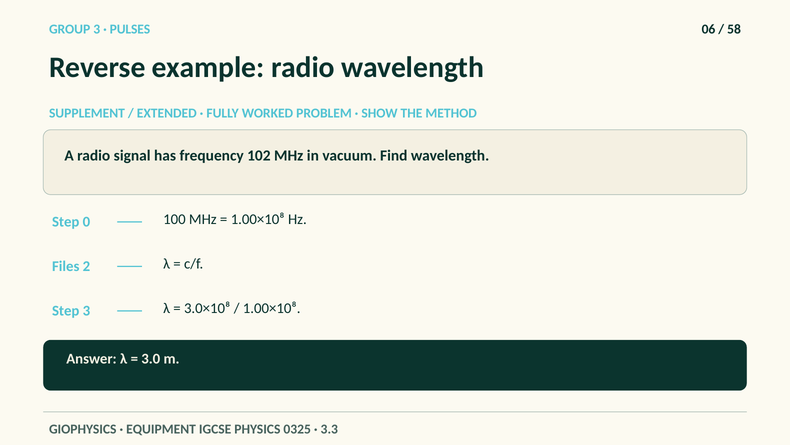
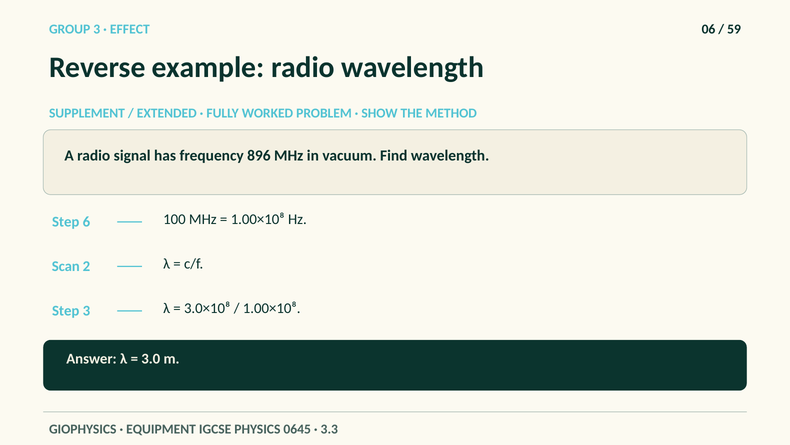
PULSES: PULSES -> EFFECT (130, 29)
58: 58 -> 59 (734, 29)
102: 102 -> 896 (259, 155)
0: 0 -> 6 (86, 221)
Files: Files -> Scan (66, 266)
0325: 0325 -> 0645 (297, 429)
